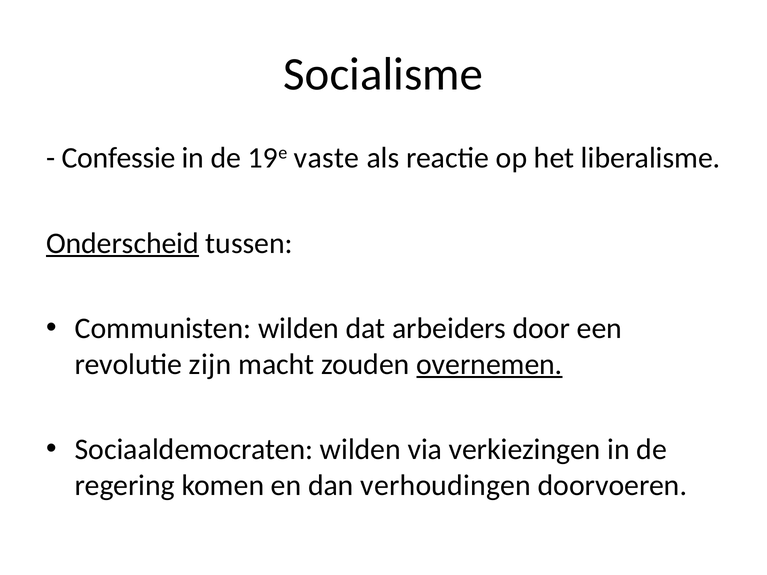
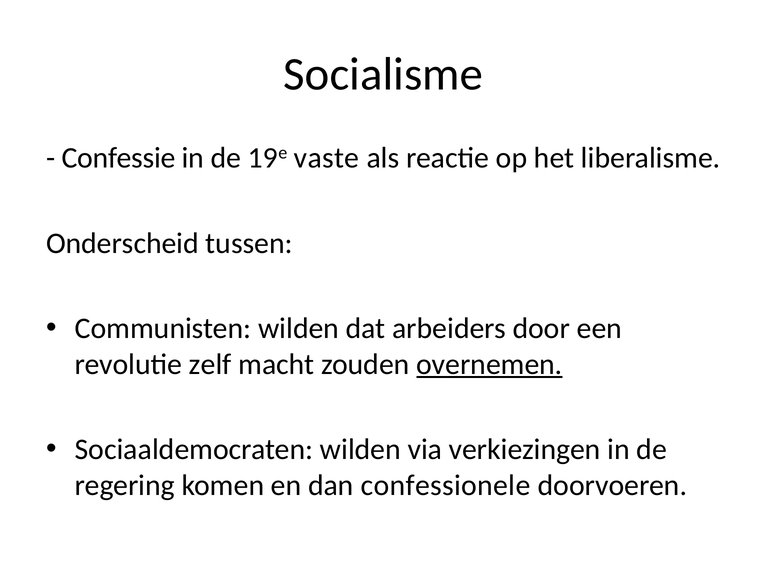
Onderscheid underline: present -> none (122, 243)
zijn: zijn -> zelf (210, 364)
verhoudingen: verhoudingen -> confessionele (446, 486)
